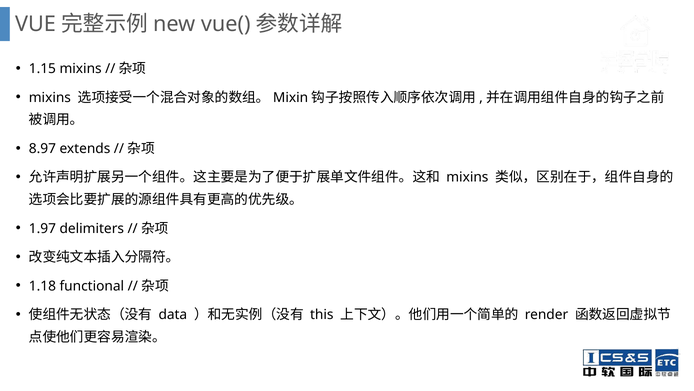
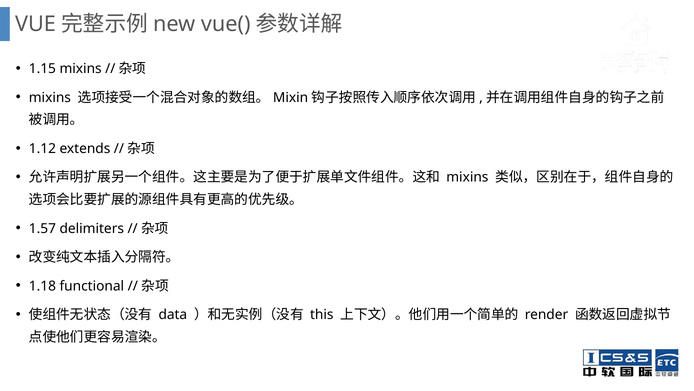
8.97: 8.97 -> 1.12 (42, 148)
1.97: 1.97 -> 1.57 (42, 228)
